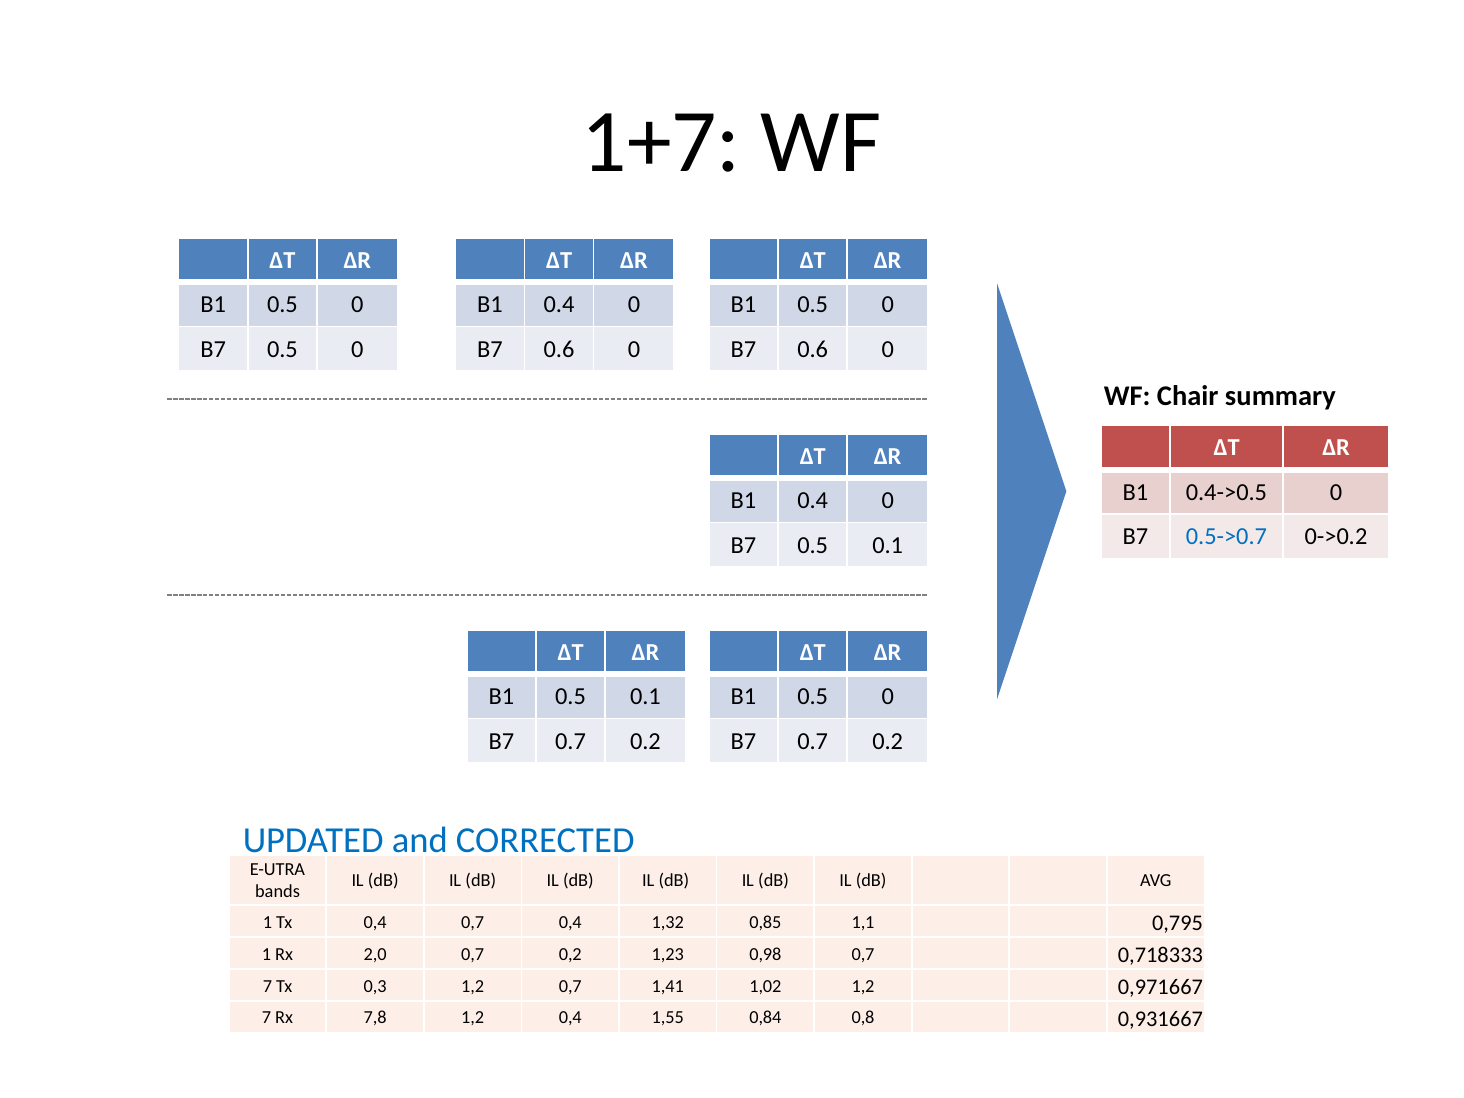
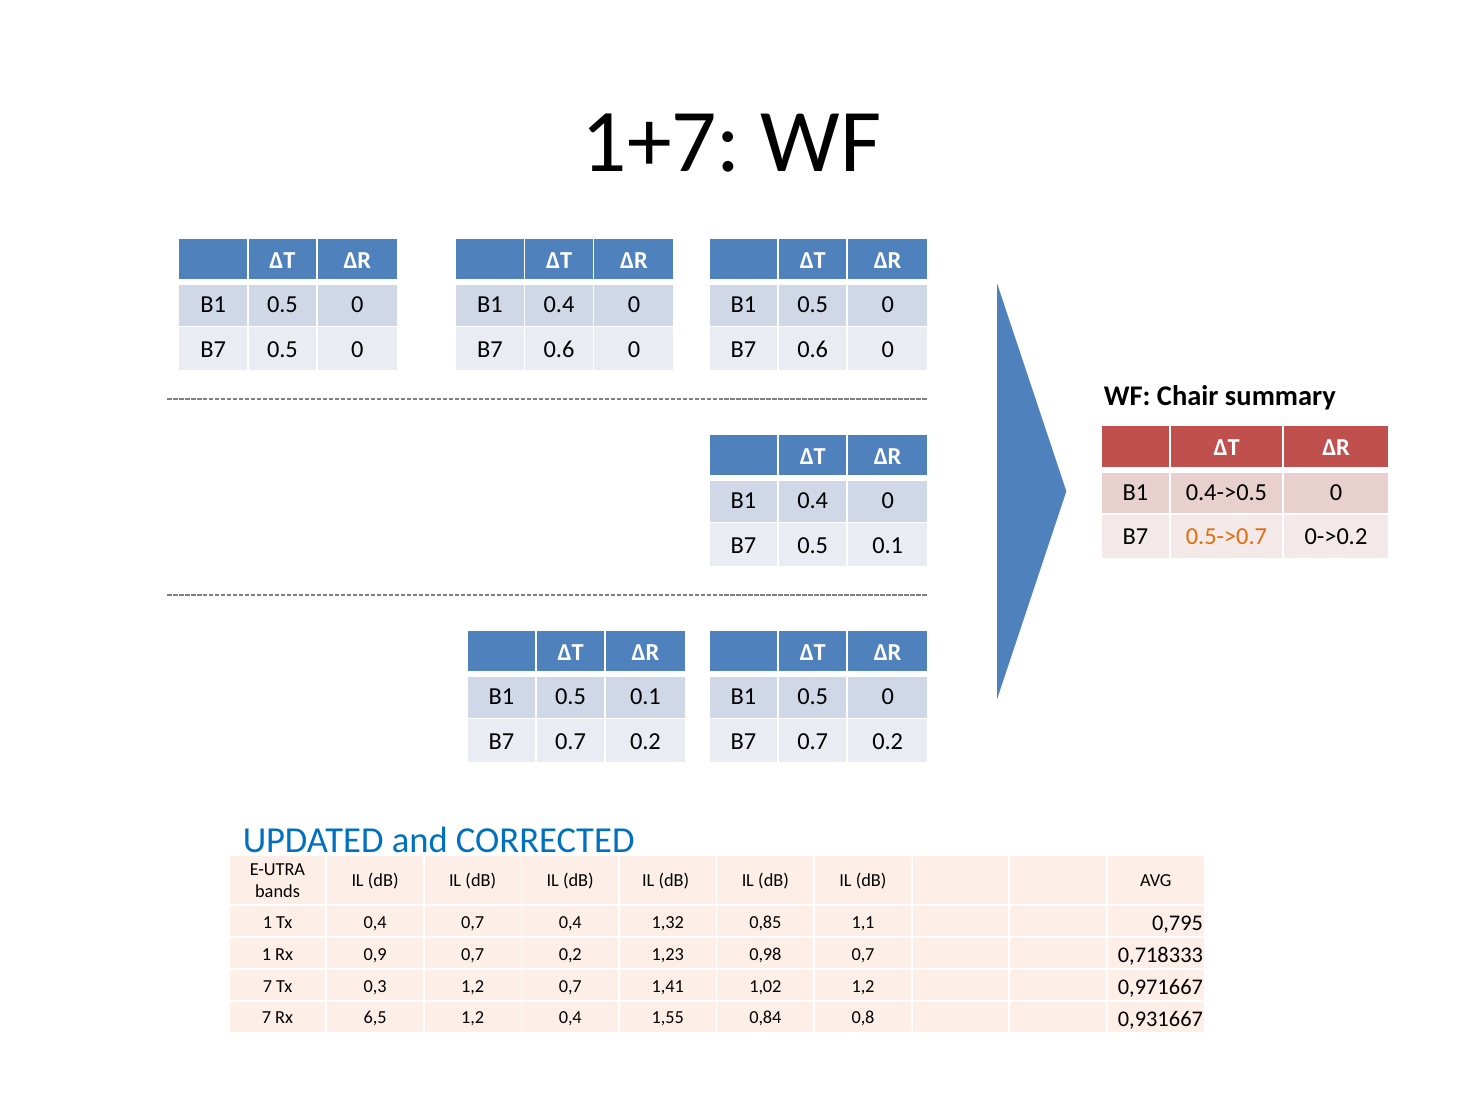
0.5->0.7 colour: blue -> orange (1226, 537)
2,0: 2,0 -> 0,9 (375, 954)
7,8: 7,8 -> 6,5 (375, 1018)
